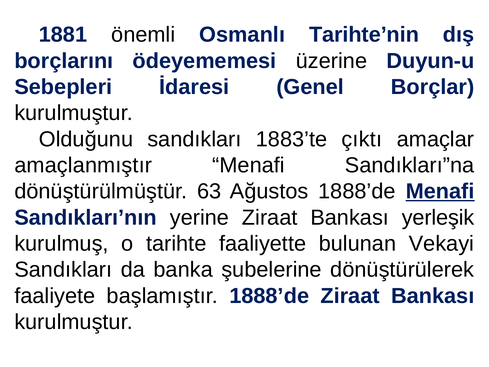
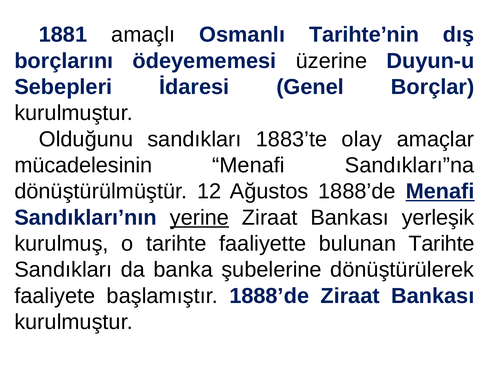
önemli: önemli -> amaçlı (143, 35)
çıktı: çıktı -> olay (362, 139)
amaçlanmıştır: amaçlanmıştır -> mücadelesinin (83, 165)
63: 63 -> 12 (209, 191)
yerine underline: none -> present (199, 217)
bulunan Vekayi: Vekayi -> Tarihte (442, 243)
